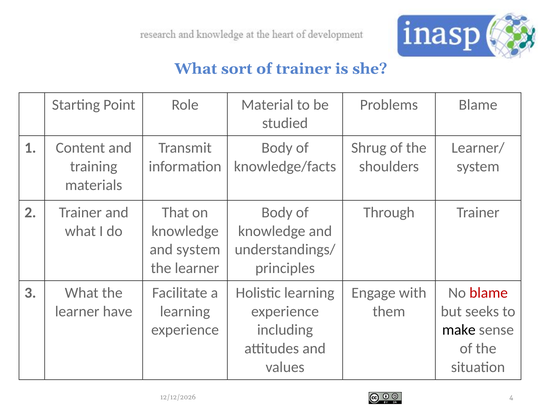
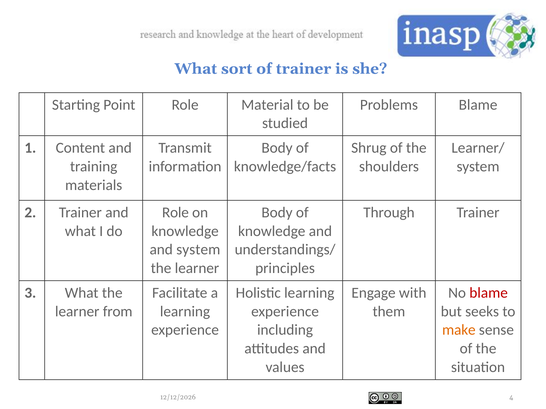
That: That -> Role (175, 213)
have: have -> from (118, 312)
make colour: black -> orange (459, 330)
